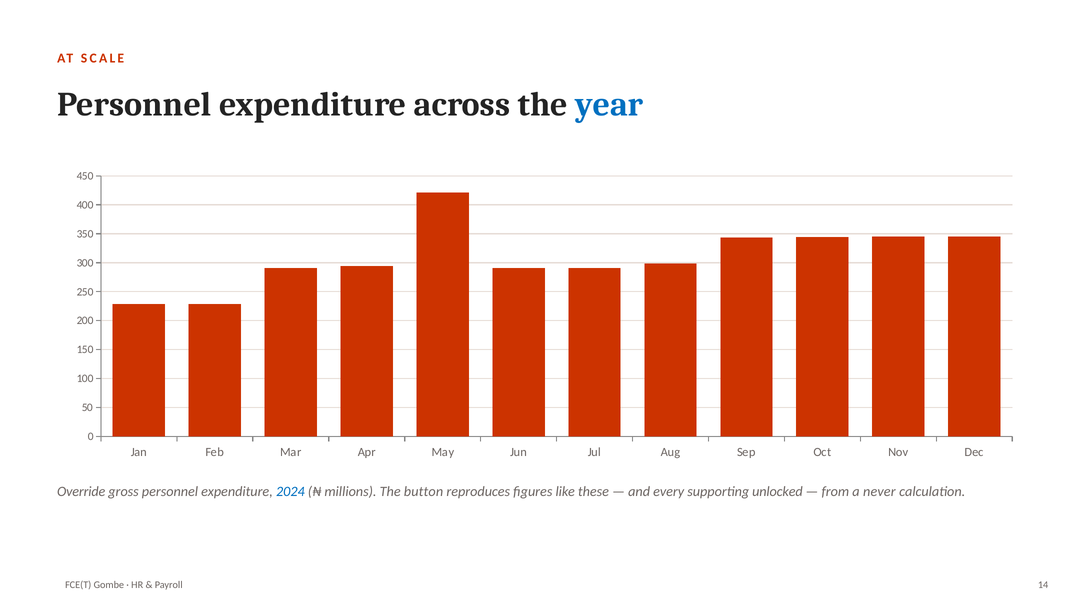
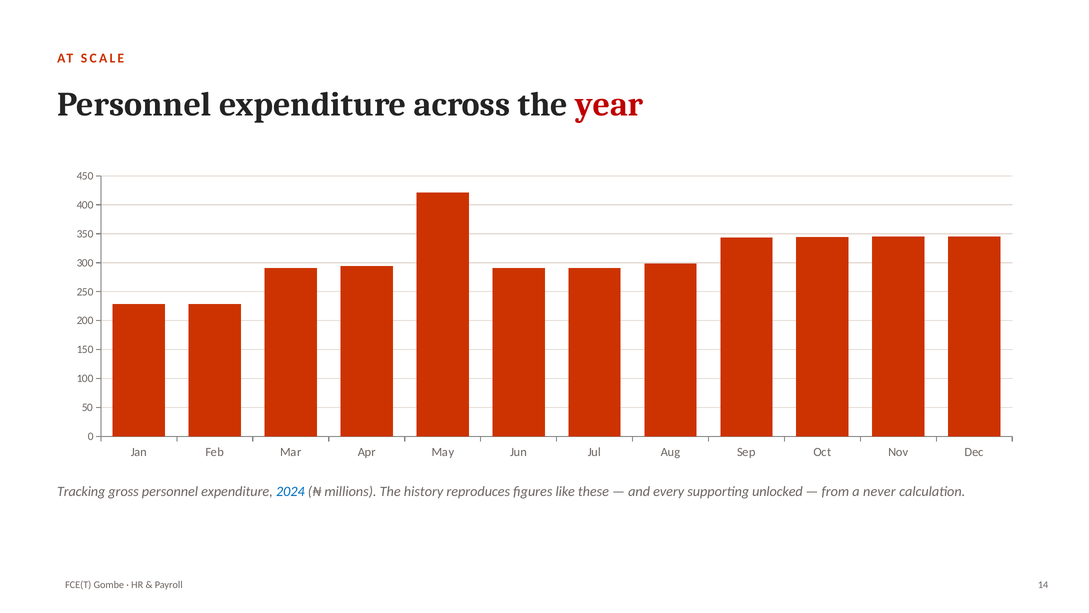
year colour: blue -> red (609, 104)
Override: Override -> Tracking (81, 491)
button: button -> history (424, 491)
